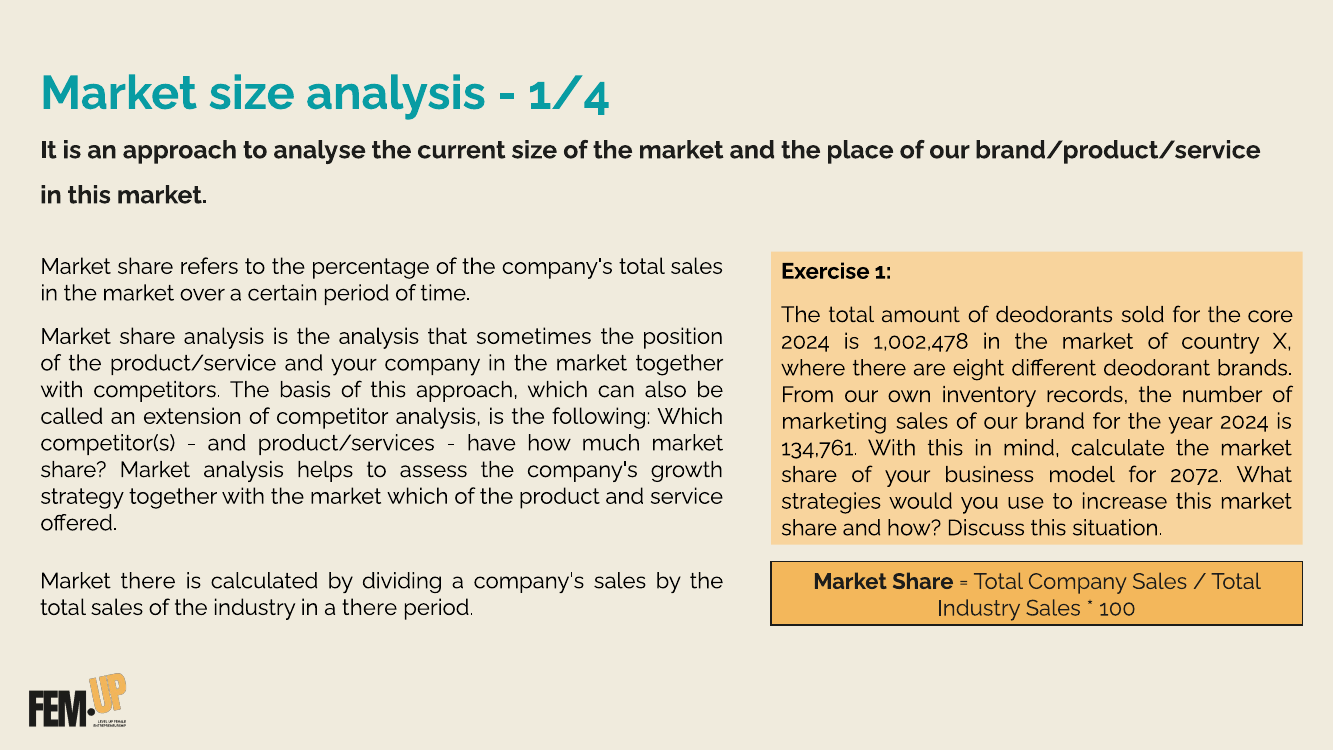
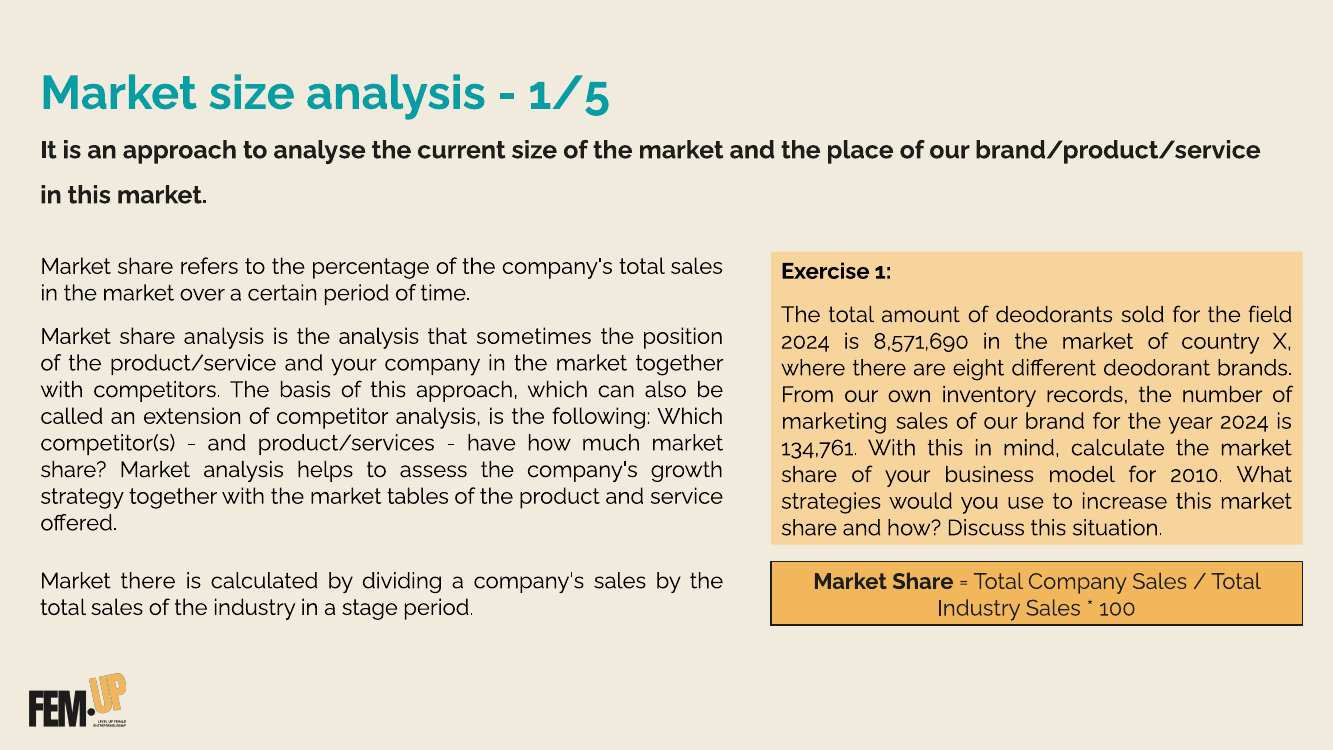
1/4: 1/4 -> 1/5 (569, 93)
core: core -> field (1270, 315)
1,002,478: 1,002,478 -> 8,571,690 (921, 341)
2072: 2072 -> 2010 (1197, 475)
market which: which -> tables (418, 496)
a there: there -> stage (370, 607)
